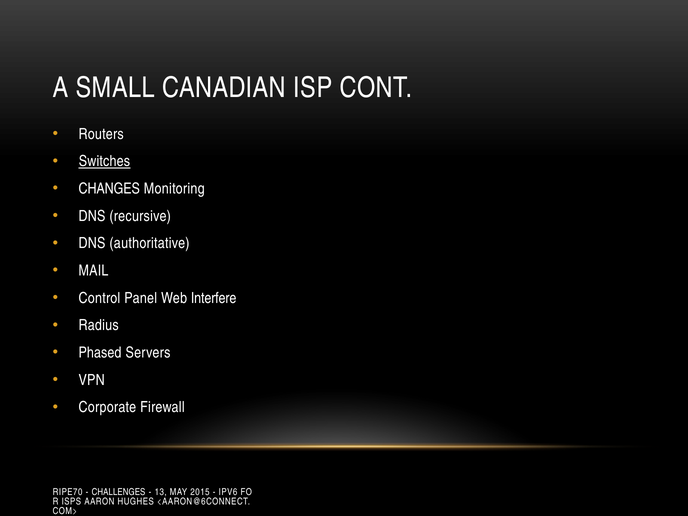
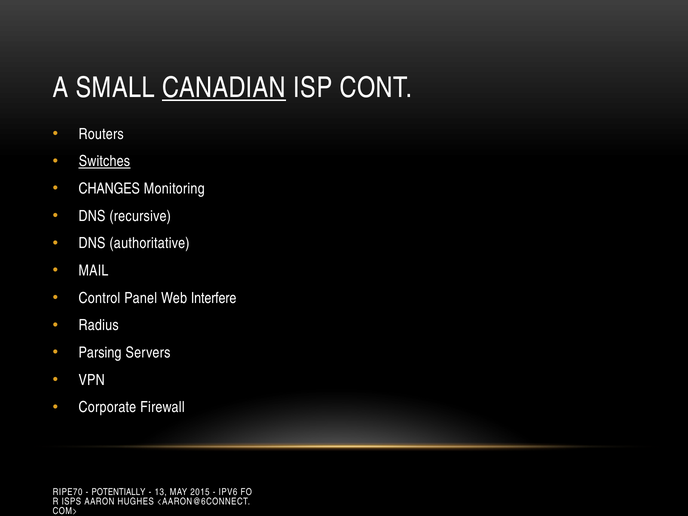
CANADIAN underline: none -> present (224, 88)
Phased: Phased -> Parsing (100, 353)
CHALLENGES: CHALLENGES -> POTENTIALLY (119, 492)
